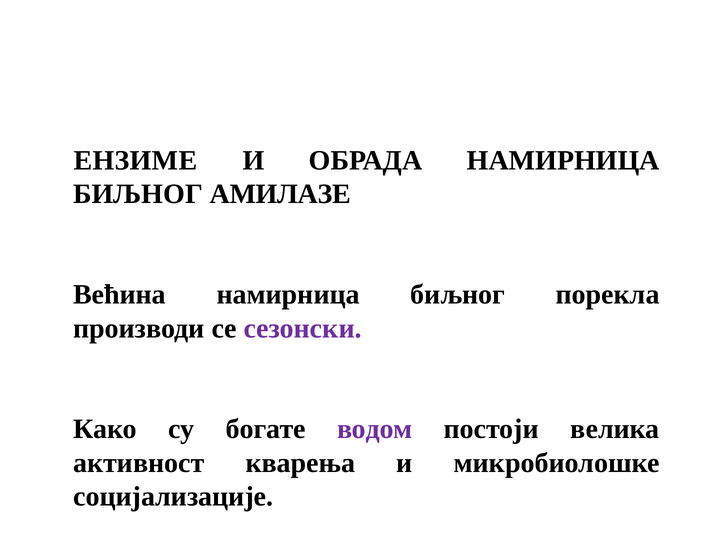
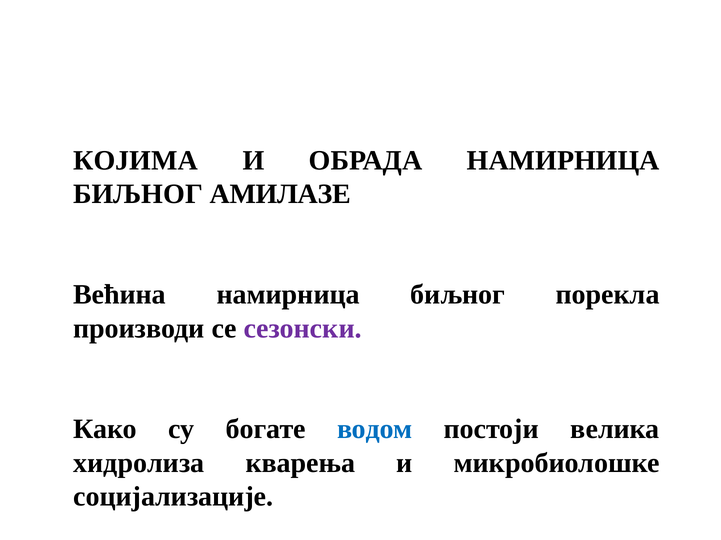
ЕНЗИМЕ: ЕНЗИМЕ -> КОЈИМА (136, 160)
водом colour: purple -> blue (375, 430)
активност: активност -> хидролиза (139, 463)
